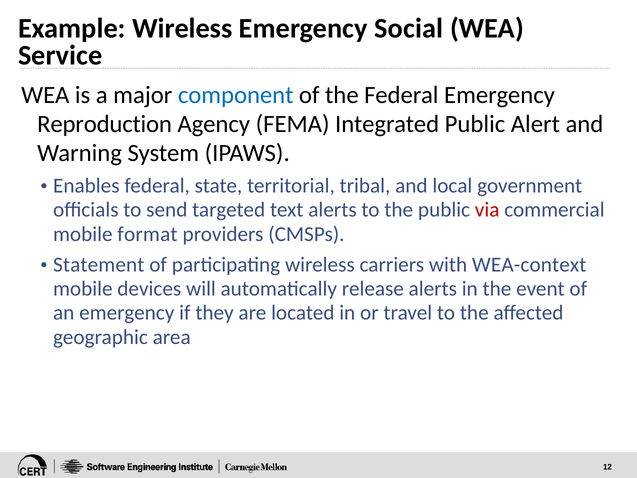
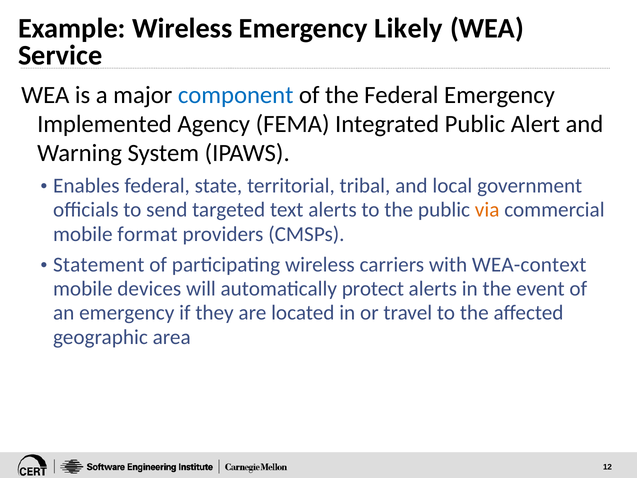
Social: Social -> Likely (409, 28)
Reproduction: Reproduction -> Implemented (105, 124)
via colour: red -> orange (487, 210)
release: release -> protect (373, 289)
